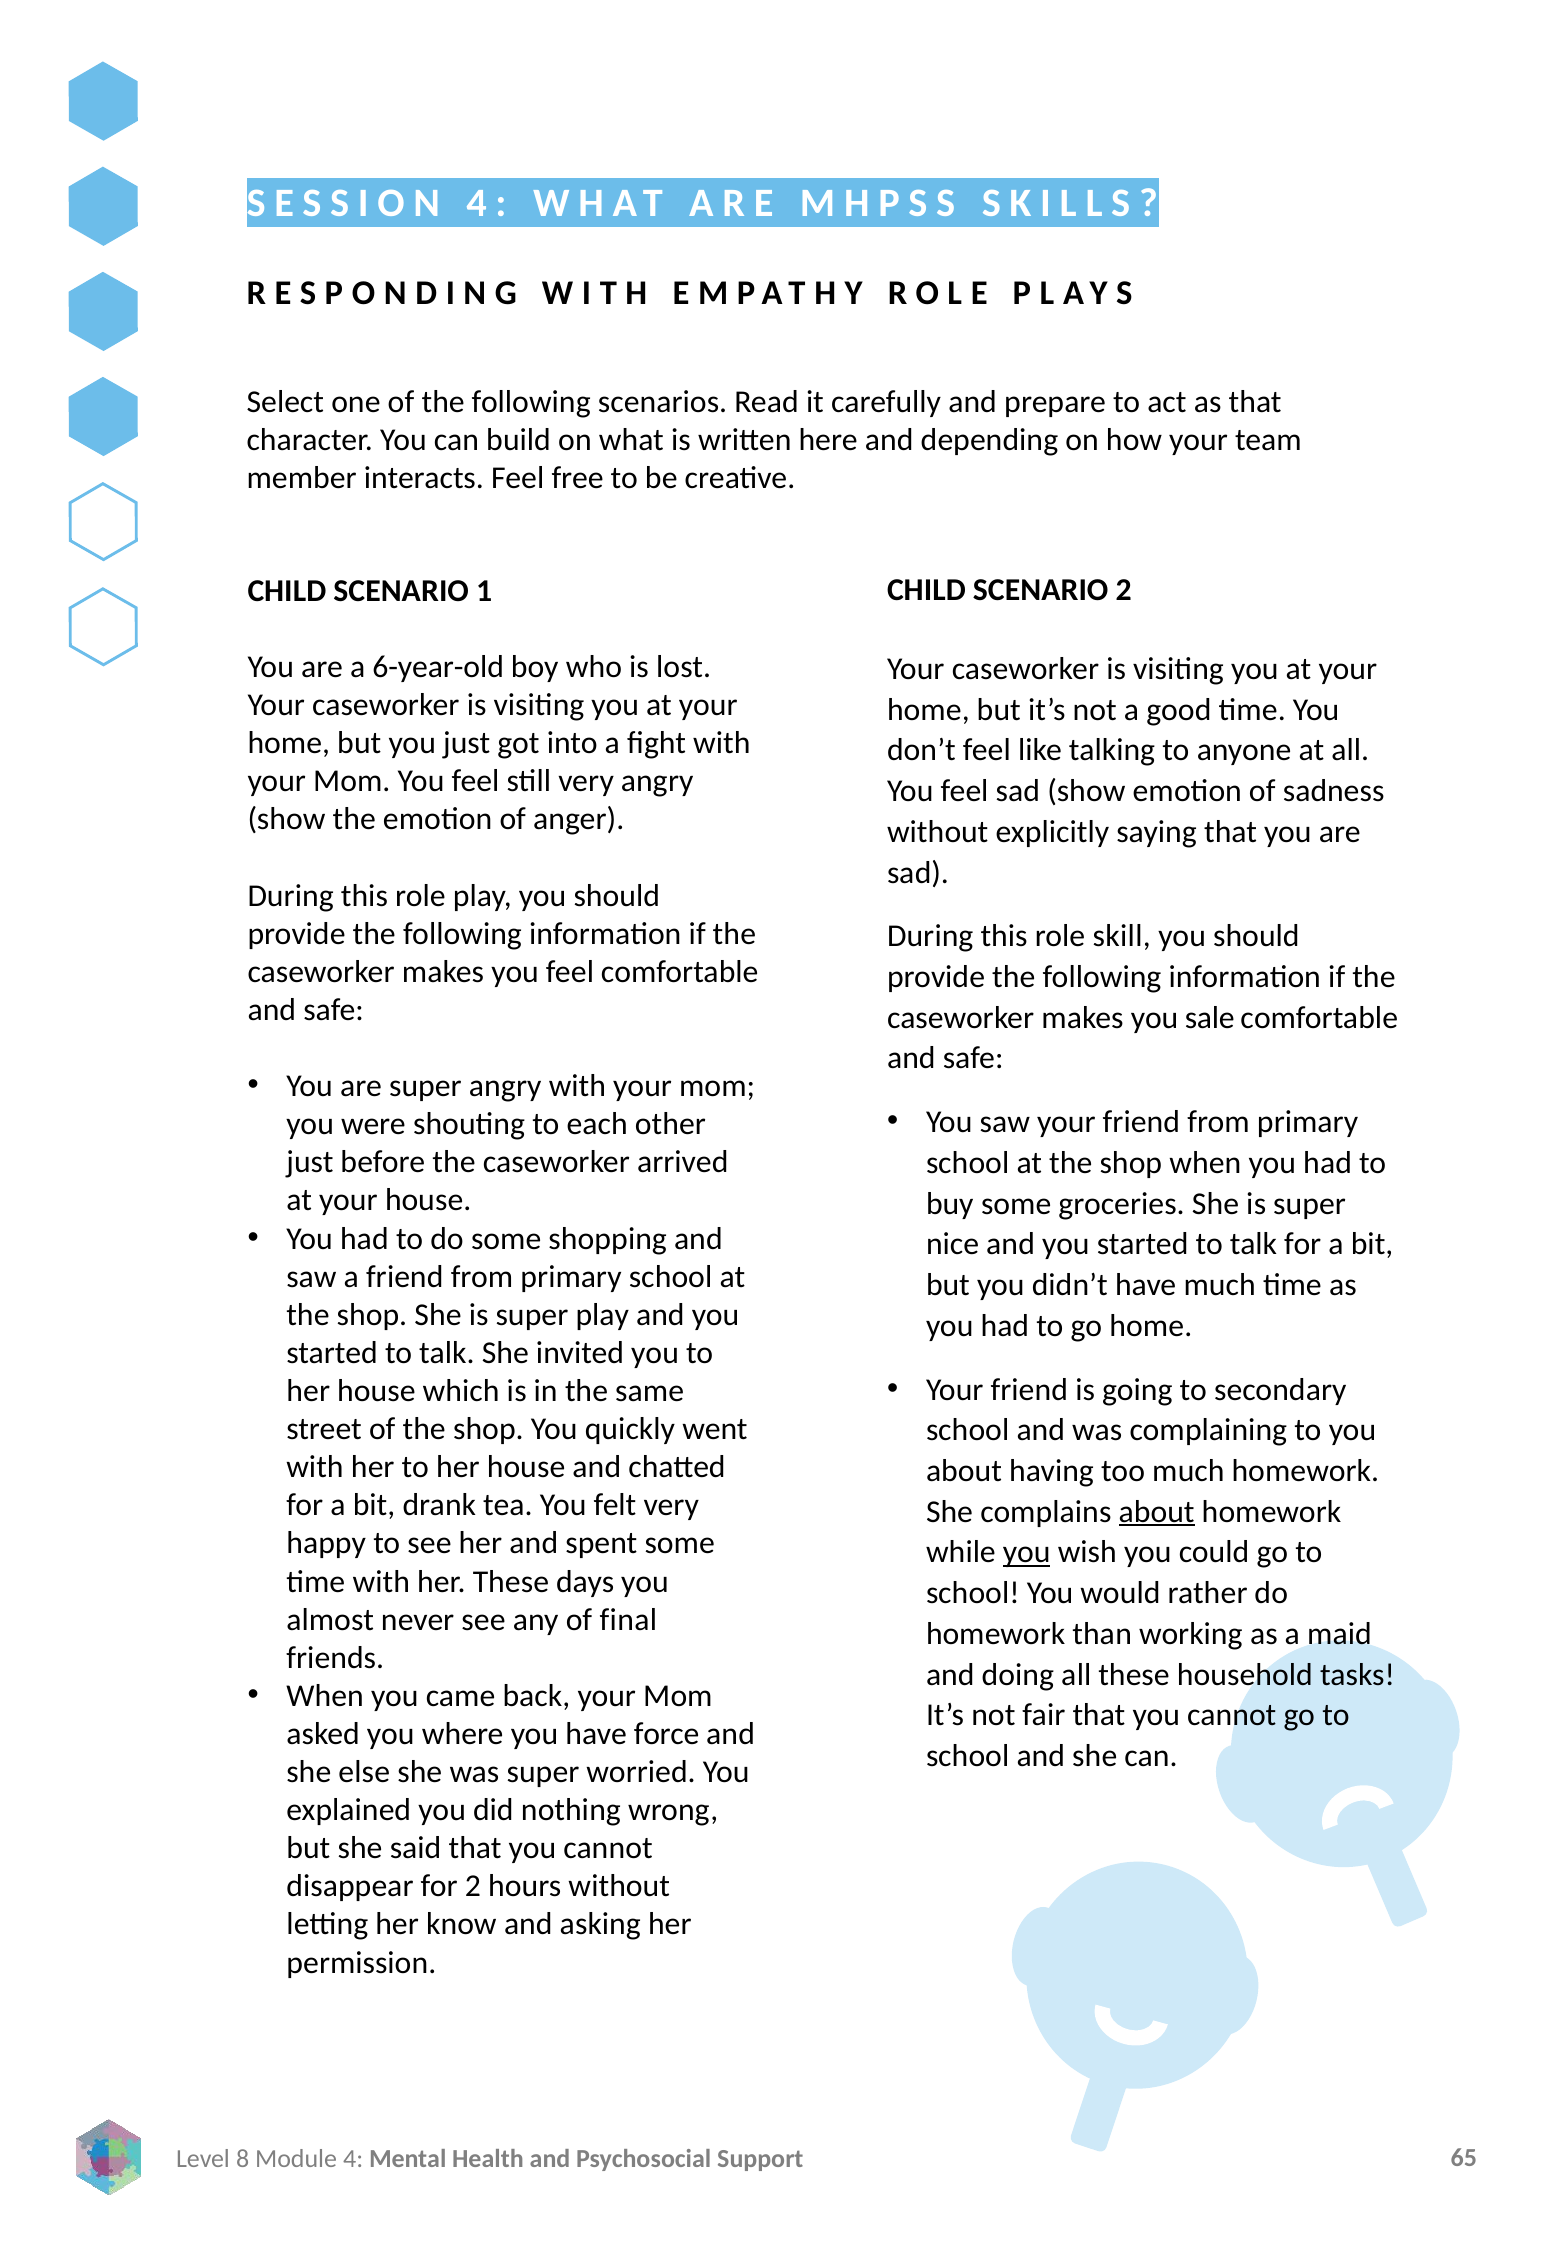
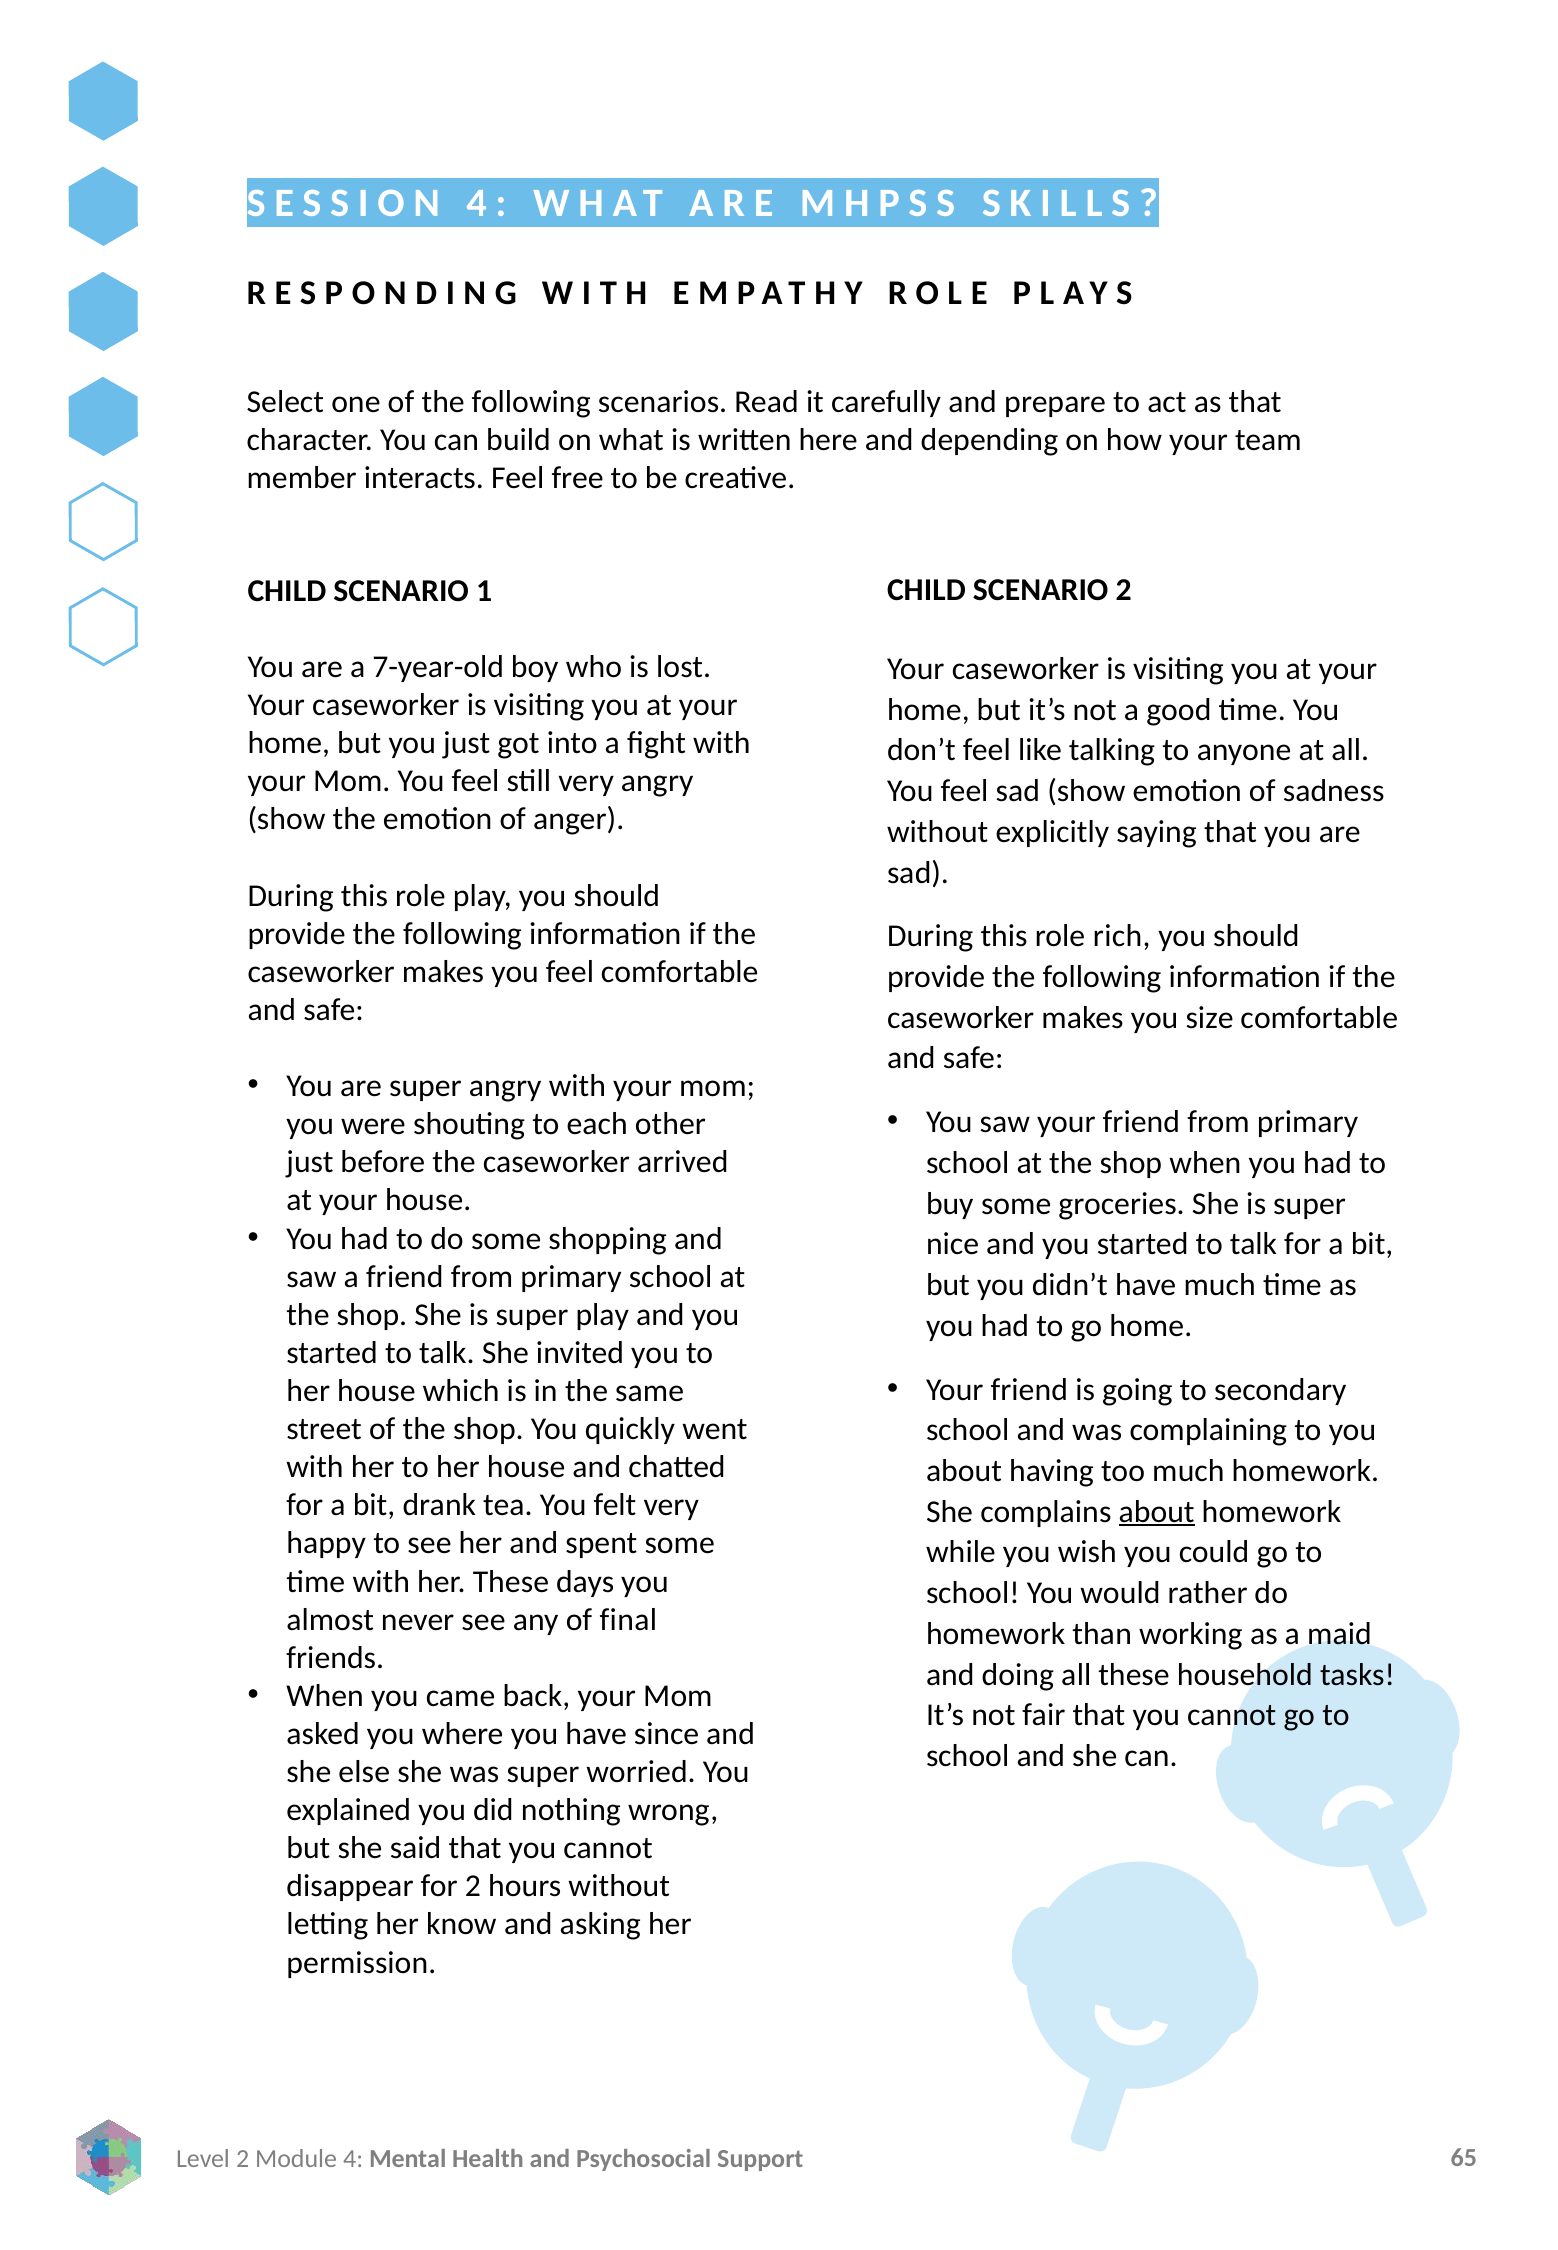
6-year-old: 6-year-old -> 7-year-old (438, 667)
skill: skill -> rich (1122, 937)
sale: sale -> size (1210, 1018)
you underline: present -> none (1027, 1553)
force: force -> since (667, 1734)
8: 8 -> 2 (243, 2159)
